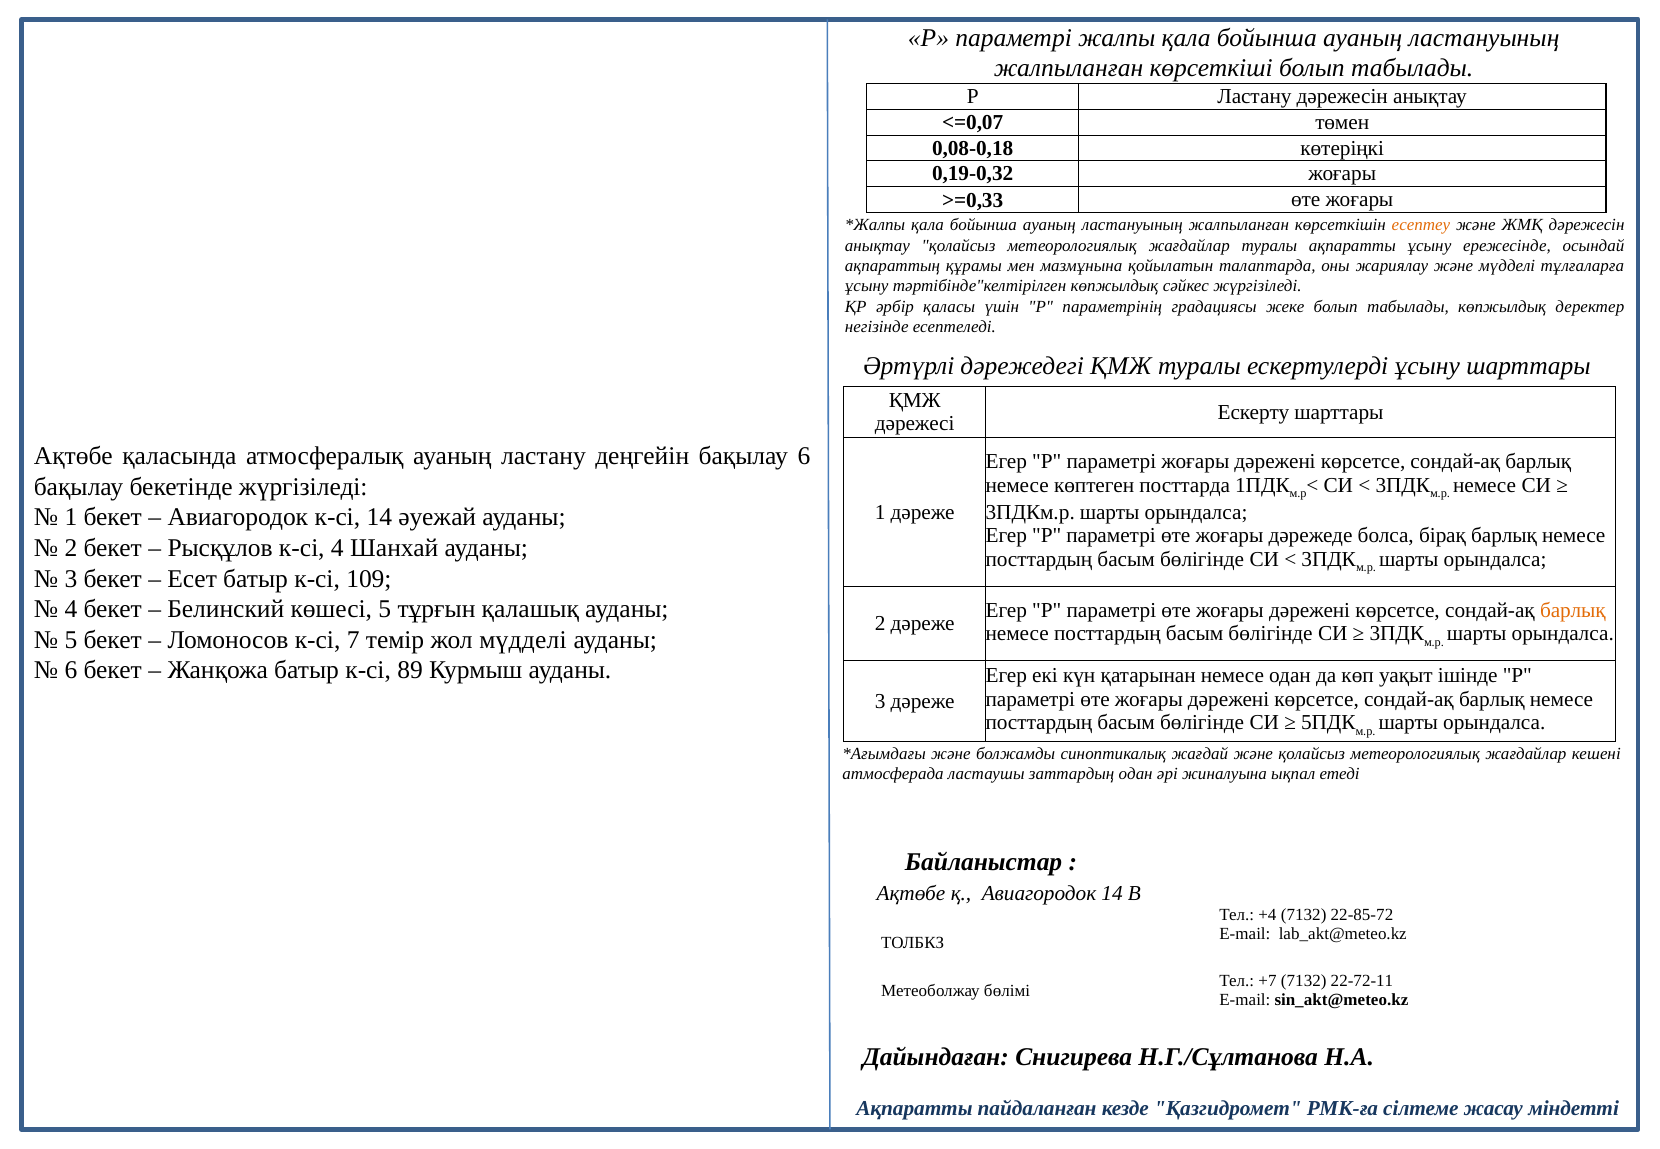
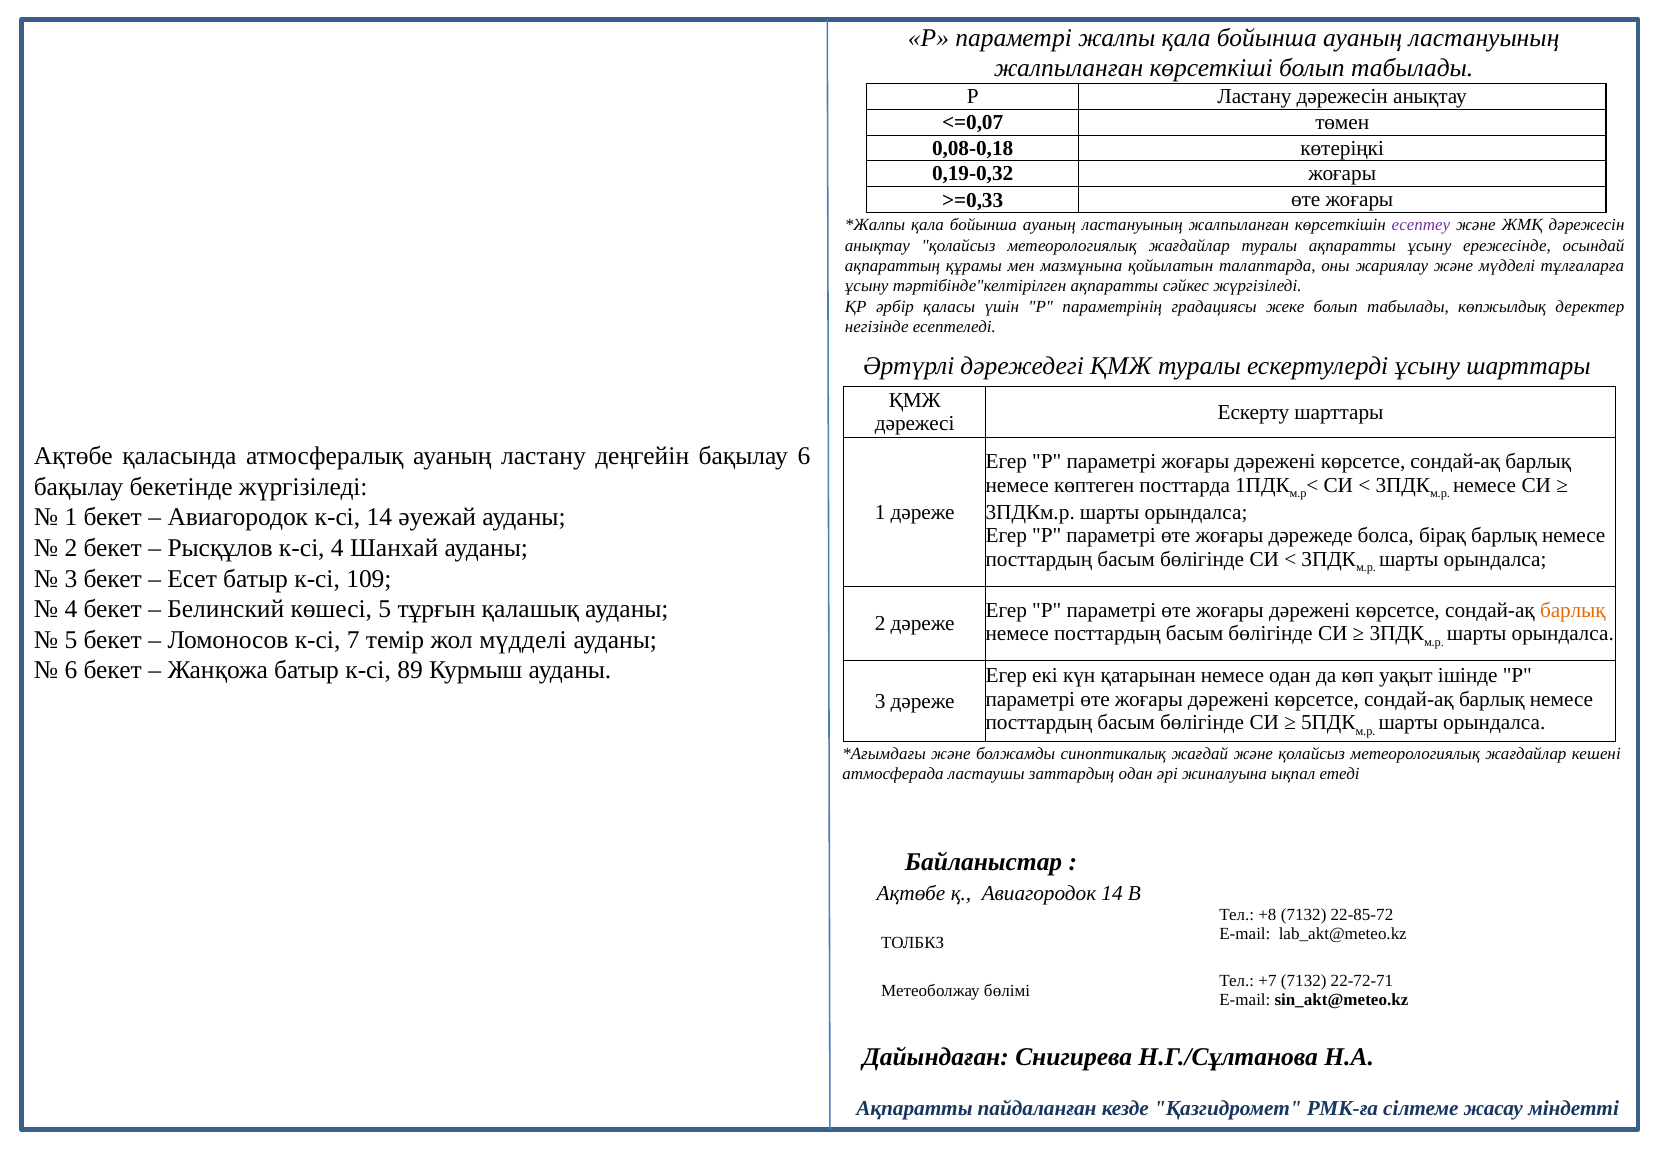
есептеу colour: orange -> purple (1421, 225)
тәртібінде"келтірілген көпжылдық: көпжылдық -> ақпаратты (1114, 286)
+4: +4 -> +8 (1267, 915)
22-72-11: 22-72-11 -> 22-72-71 (1362, 981)
